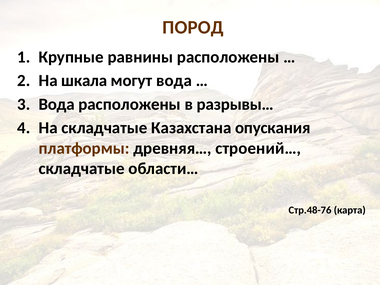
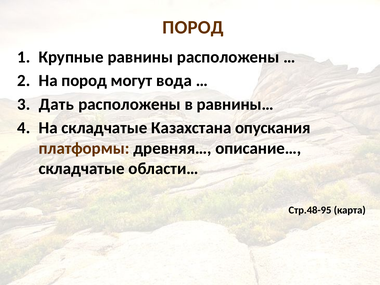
На шкала: шкала -> пород (84, 81)
Вода: Вода -> Дать (56, 104)
разрывы…: разрывы… -> равнины… (235, 104)
строений…: строений… -> описание… (258, 148)
Стр.48-76: Стр.48-76 -> Стр.48-95 (310, 210)
